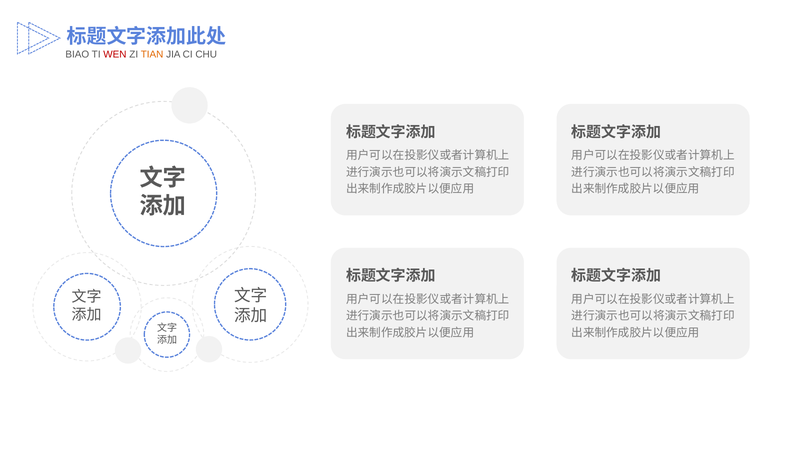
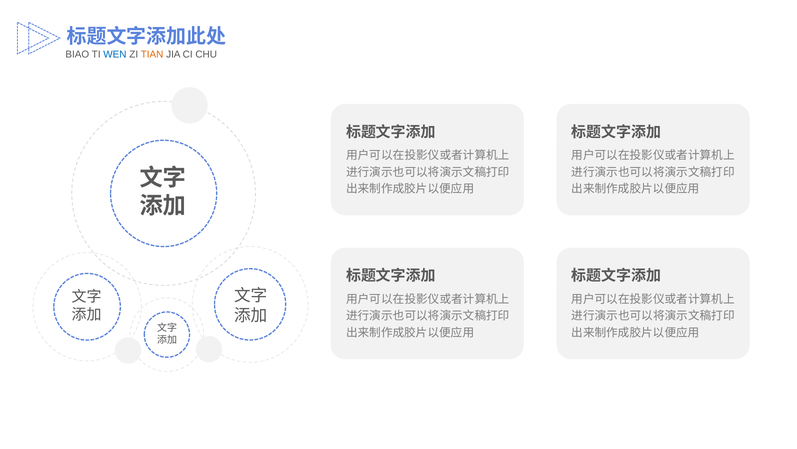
WEN colour: red -> blue (115, 54)
